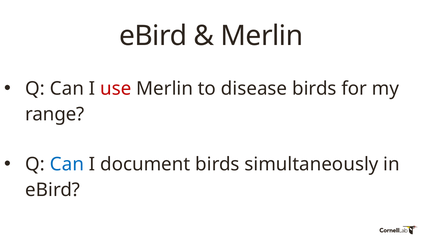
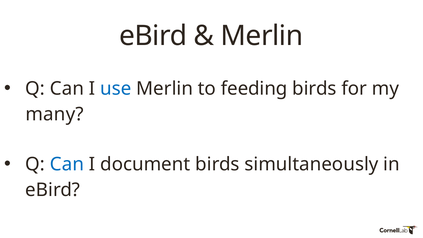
use colour: red -> blue (116, 88)
disease: disease -> feeding (254, 88)
range: range -> many (55, 114)
